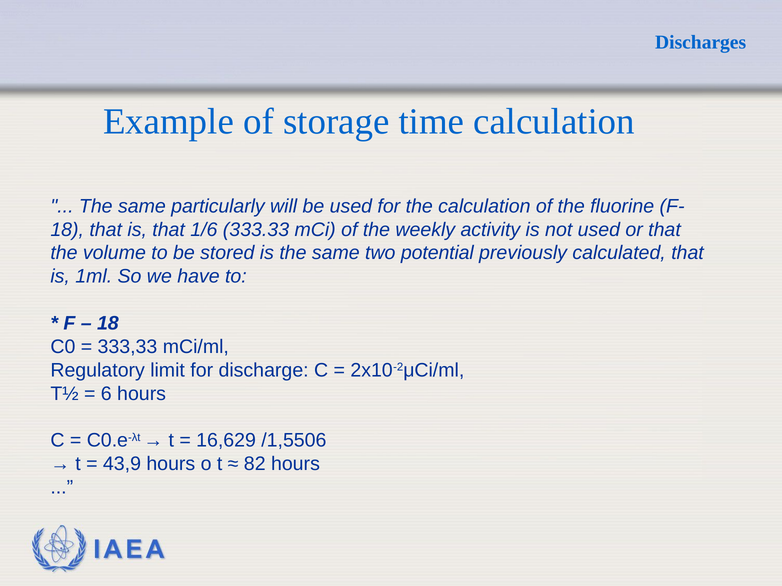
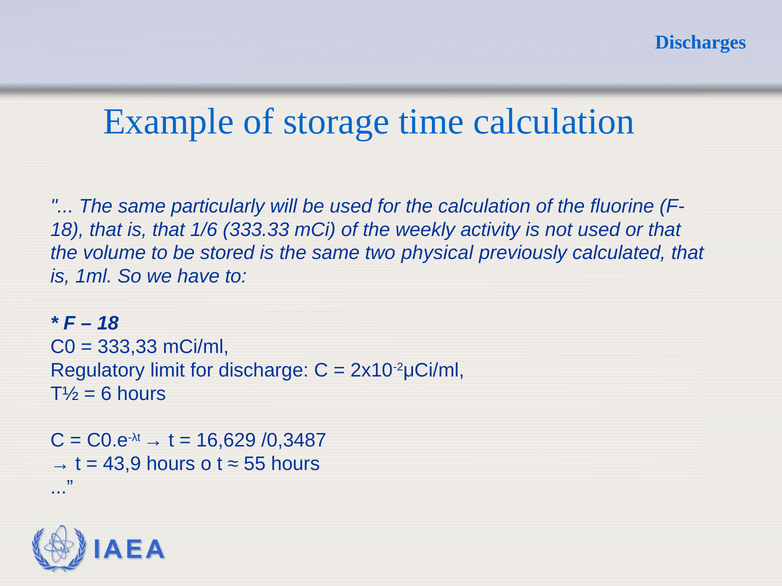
potential: potential -> physical (437, 253)
/1,5506: /1,5506 -> /0,3487 (294, 441)
82: 82 -> 55 (255, 464)
